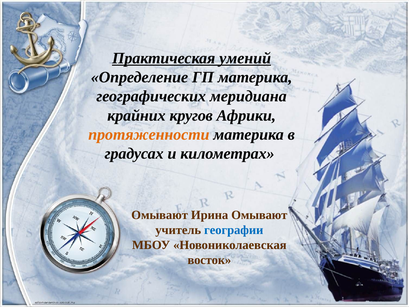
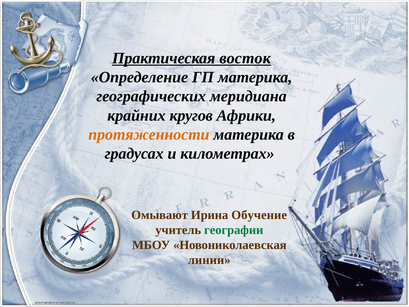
умений: умений -> восток (245, 58)
Ирина Омывают: Омывают -> Обучение (259, 215)
географии colour: blue -> green (234, 230)
восток: восток -> линии (209, 260)
